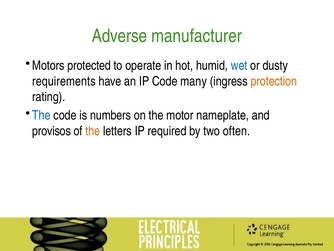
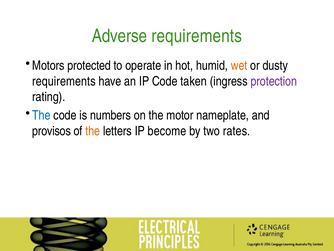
Adverse manufacturer: manufacturer -> requirements (197, 36)
wet colour: blue -> orange (239, 66)
many: many -> taken (194, 81)
protection colour: orange -> purple (274, 81)
required: required -> become (167, 131)
often: often -> rates (237, 131)
